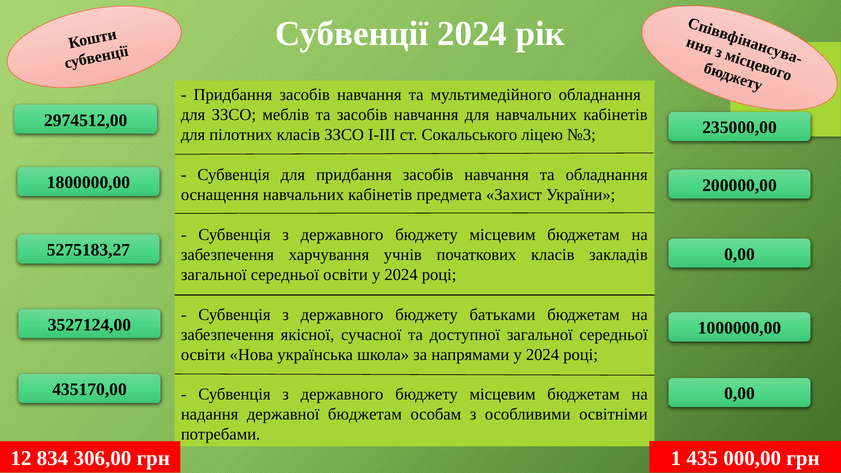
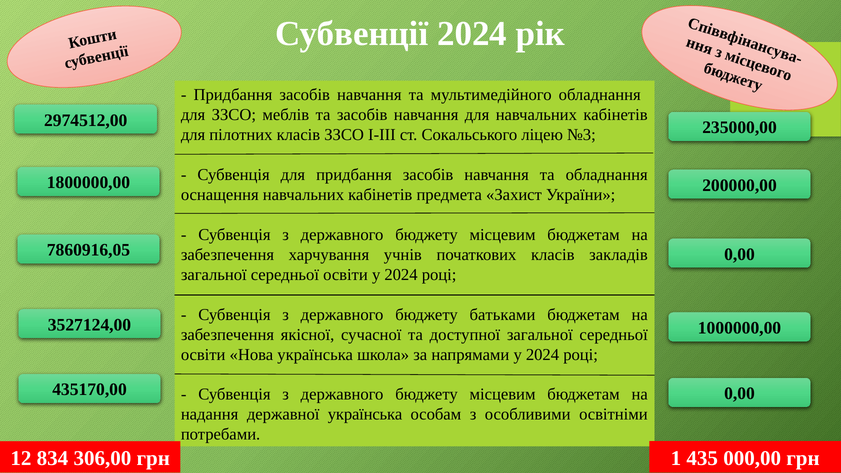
5275183,27: 5275183,27 -> 7860916,05 (88, 250)
державної бюджетам: бюджетам -> українська (365, 414)
